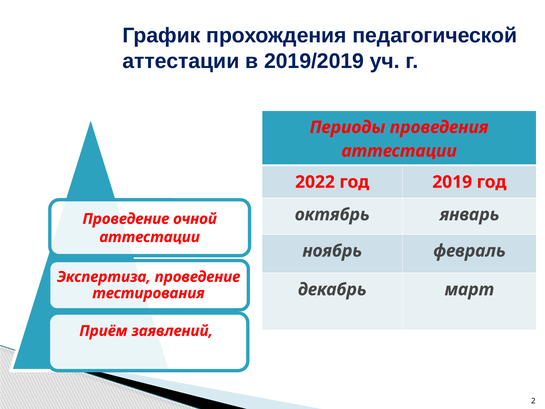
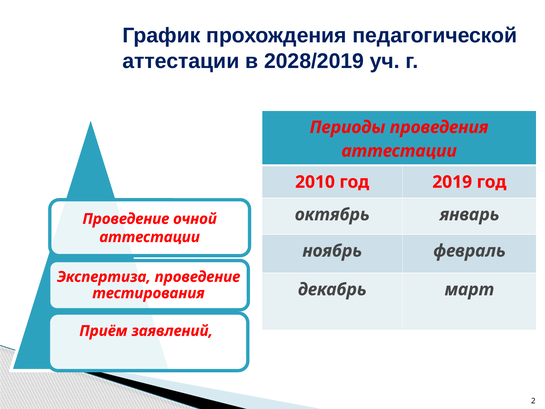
2019/2019: 2019/2019 -> 2028/2019 (314, 61)
2022: 2022 -> 2010 (315, 182)
